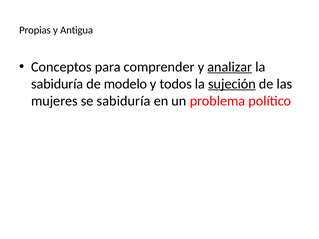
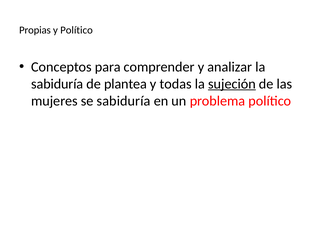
y Antigua: Antigua -> Político (77, 30)
analizar underline: present -> none (230, 67)
modelo: modelo -> plantea (125, 84)
todos: todos -> todas (176, 84)
